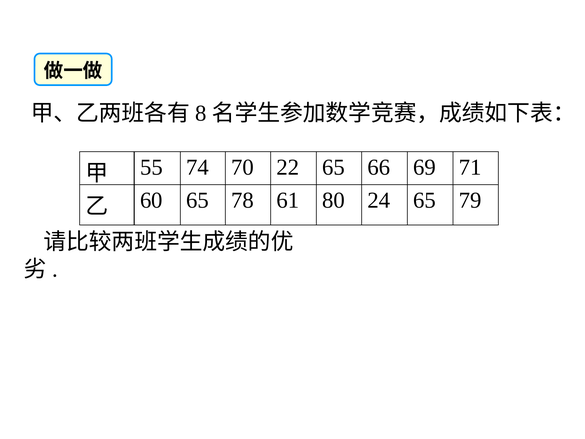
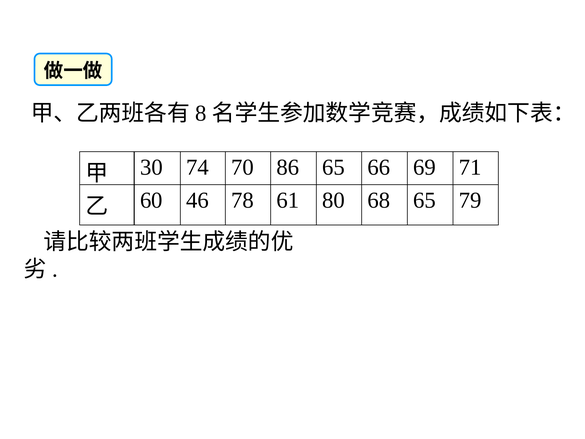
55: 55 -> 30 (151, 167)
22: 22 -> 86 (288, 167)
60 65: 65 -> 46 (197, 200)
24: 24 -> 68 (379, 200)
